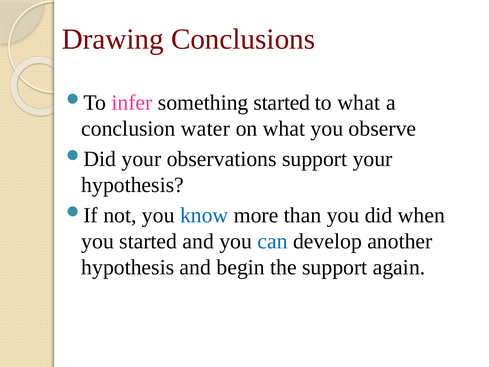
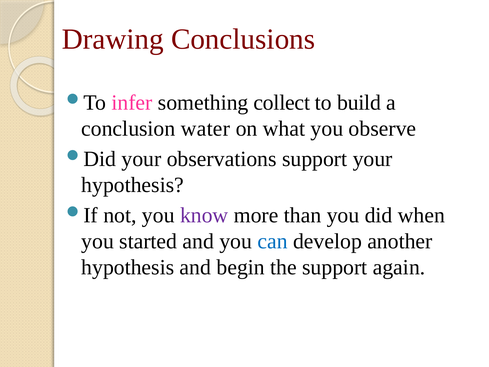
something started: started -> collect (282, 103)
to what: what -> build (359, 103)
know colour: blue -> purple (204, 215)
